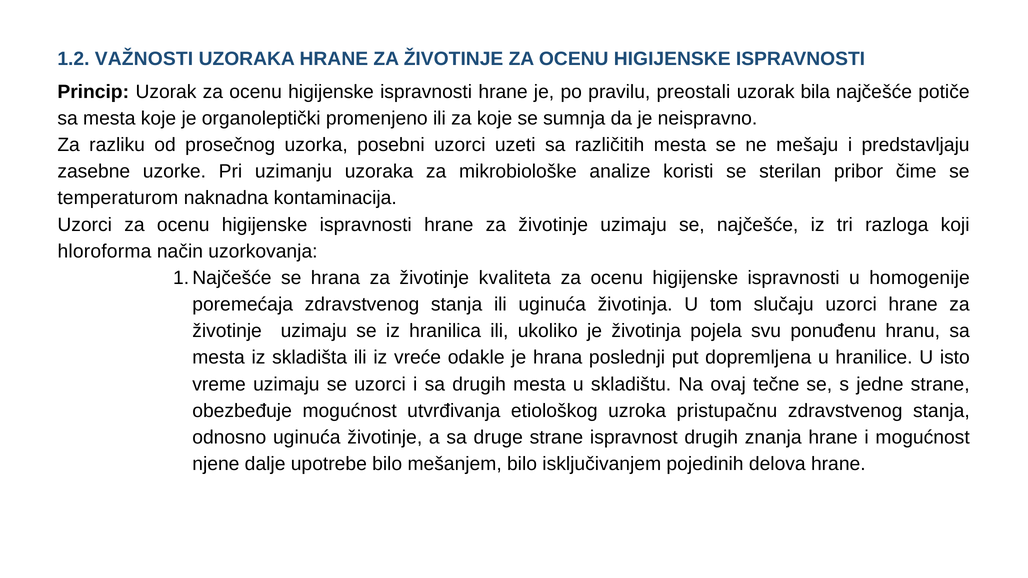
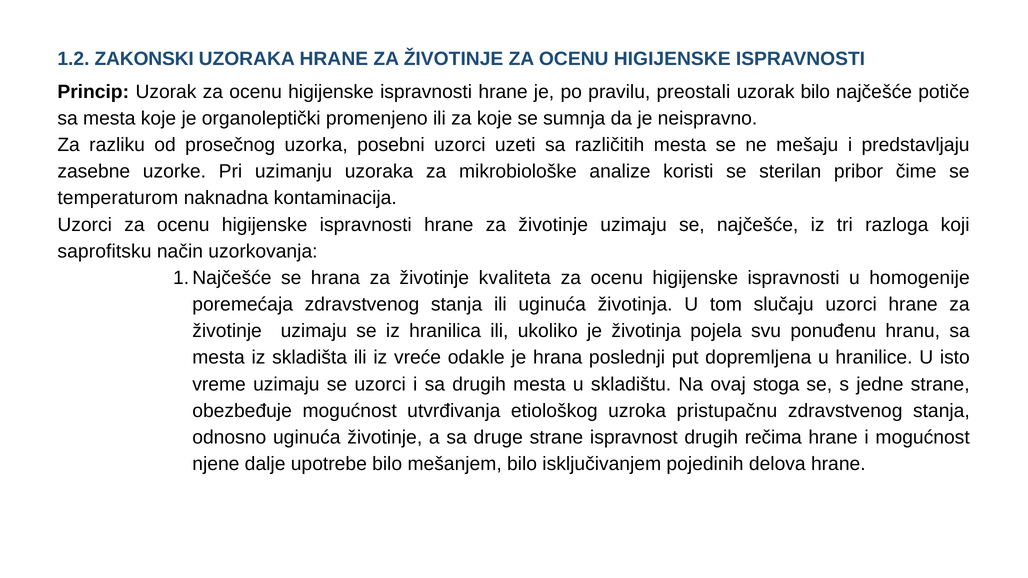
VAŽNOSTI: VAŽNOSTI -> ZAKONSKI (144, 59)
uzorak bila: bila -> bilo (815, 92)
hloroforma: hloroforma -> saprofitsku (104, 251)
tečne: tečne -> stoga (776, 384)
znanja: znanja -> rečima (773, 438)
